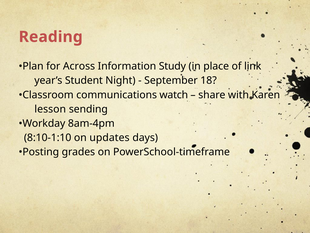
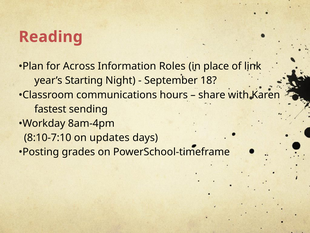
Study: Study -> Roles (172, 66)
Student: Student -> Starting (84, 80)
watch: watch -> hours (174, 95)
lesson: lesson -> fastest (50, 109)
8:10-1:10: 8:10-1:10 -> 8:10-7:10 (48, 137)
